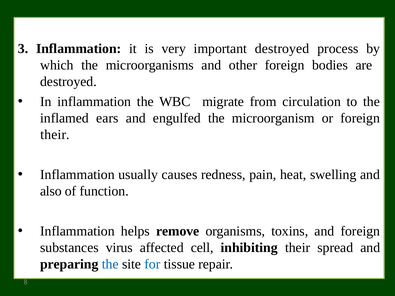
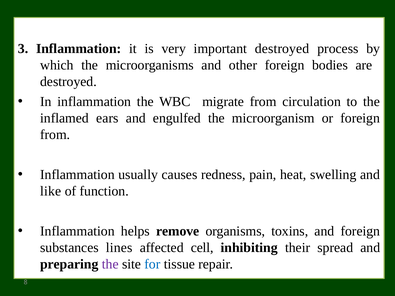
their: their -> from (55, 135)
also: also -> like (51, 191)
virus: virus -> lines (119, 248)
the colour: blue -> purple (110, 264)
